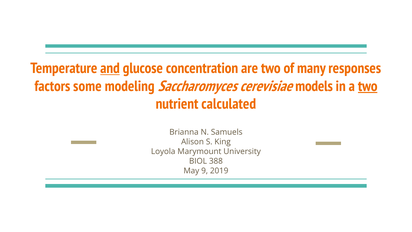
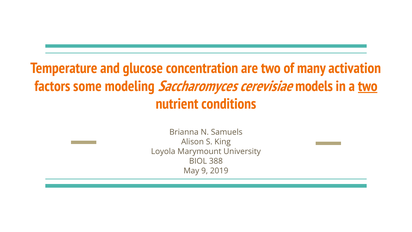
and underline: present -> none (110, 68)
responses: responses -> activation (355, 68)
calculated: calculated -> conditions (229, 104)
